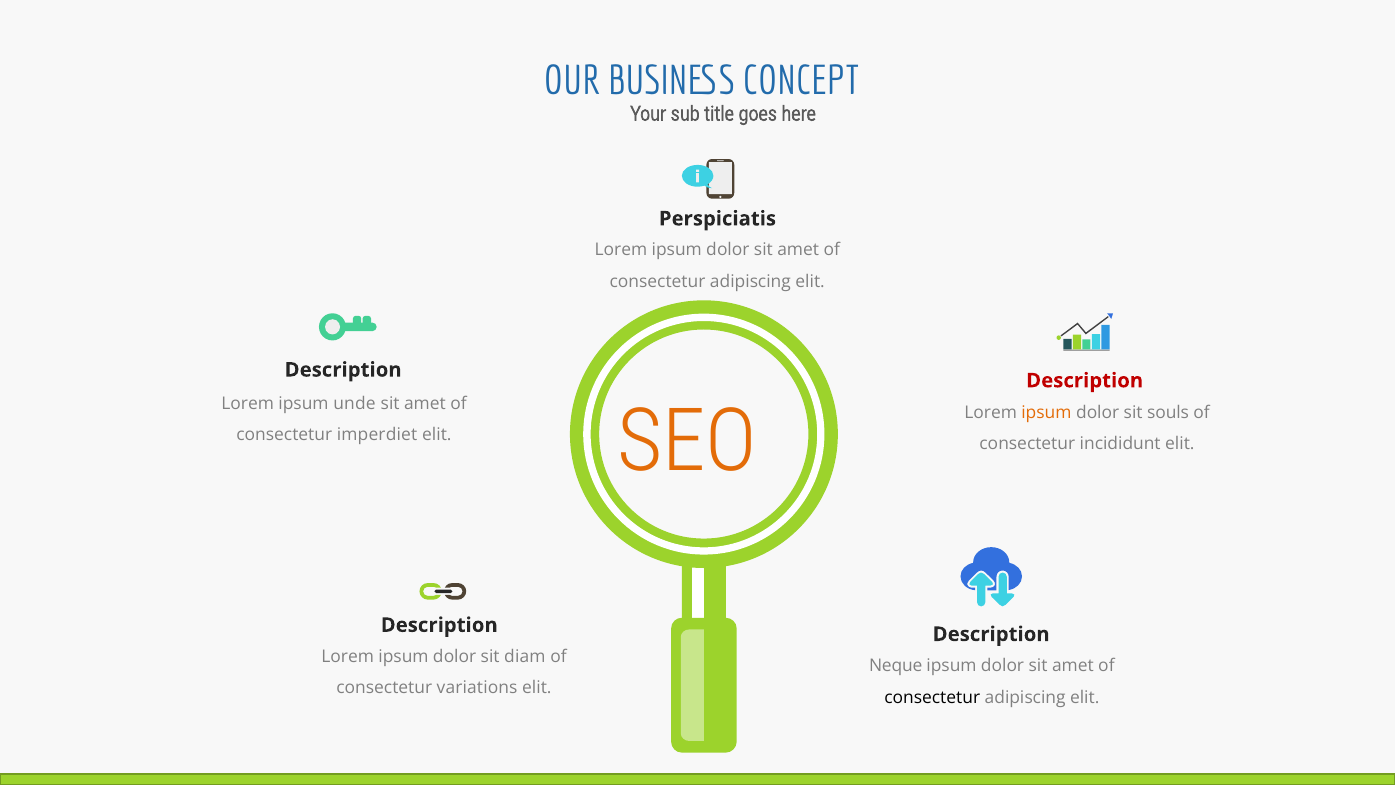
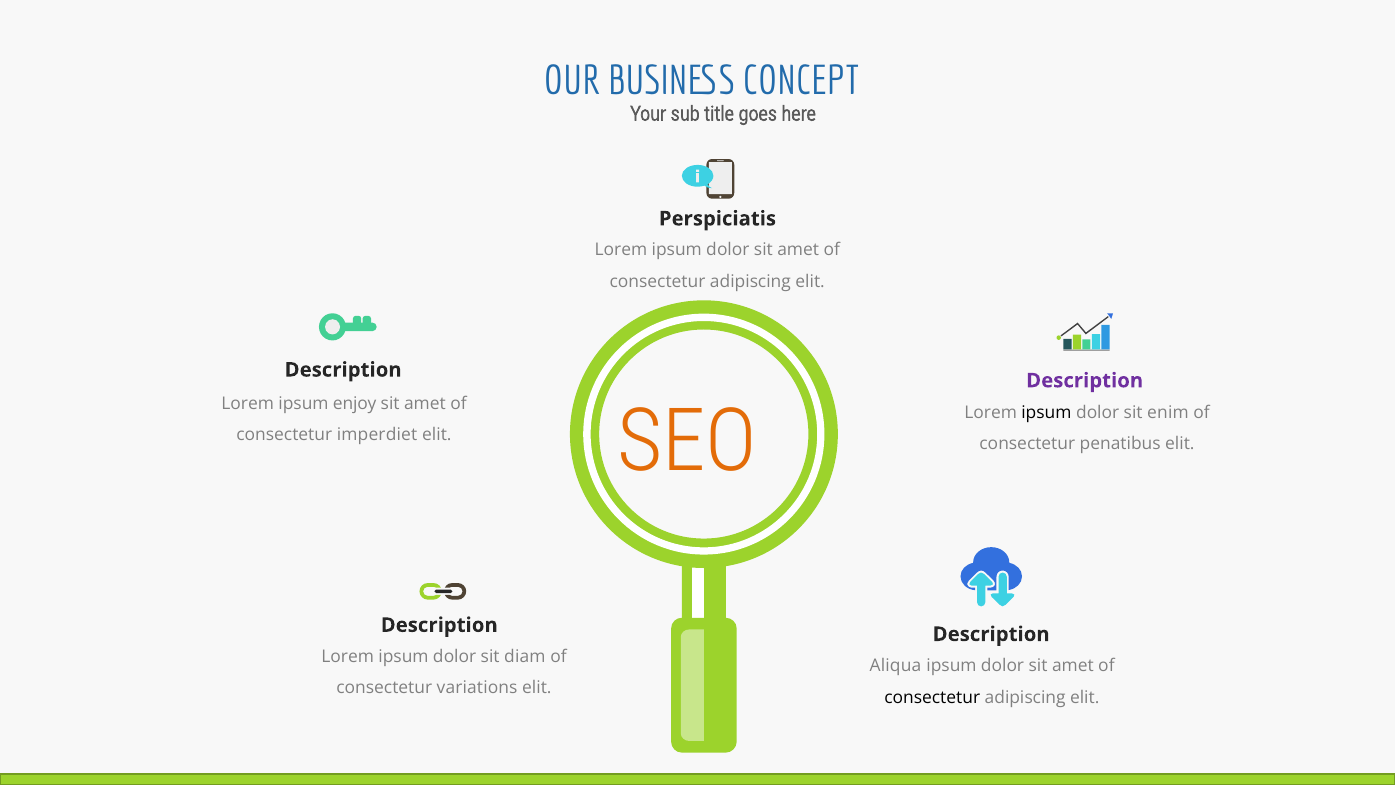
Description colour: red -> purple (1085, 380)
unde: unde -> enjoy (355, 404)
ipsum colour: orange -> black (1046, 412)
souls: souls -> enim (1168, 412)
incididunt: incididunt -> penatibus (1120, 444)
Neque: Neque -> Aliqua (896, 666)
